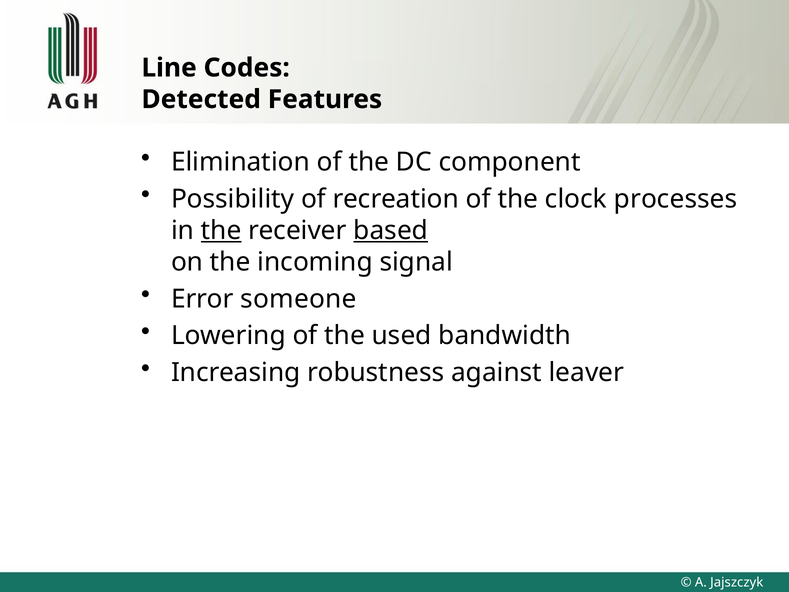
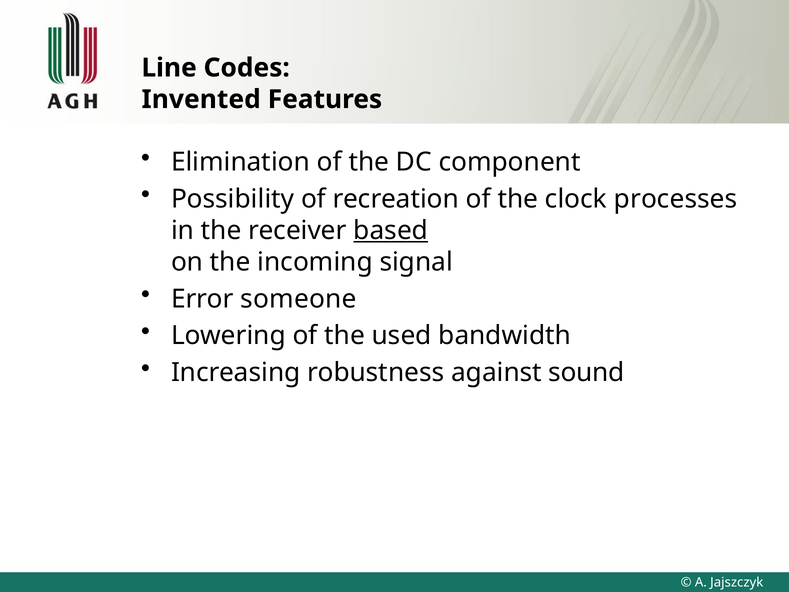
Detected: Detected -> Invented (201, 99)
the underline: present -> none (221, 230)
leaver: leaver -> sound (587, 372)
